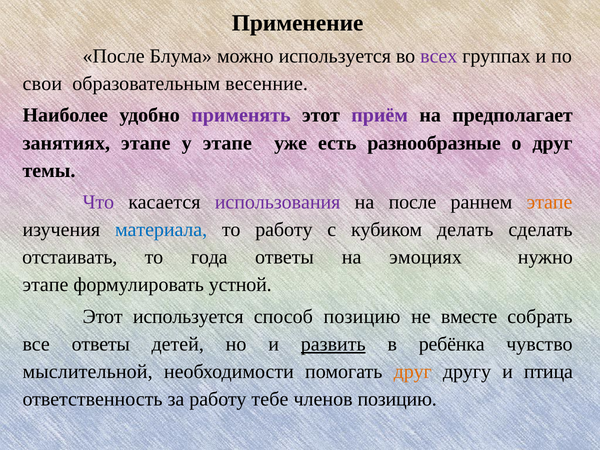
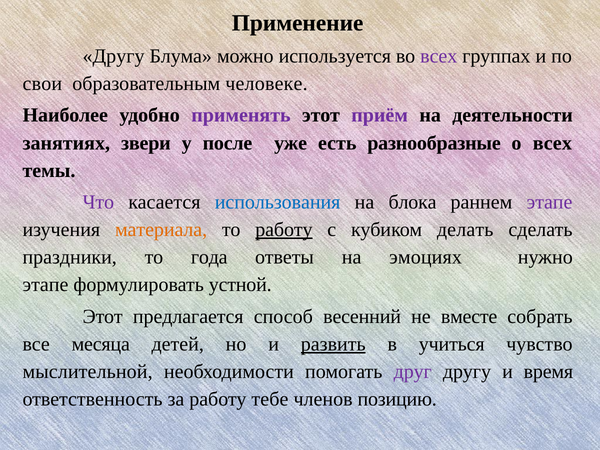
После: После -> Другу (114, 56)
весенние: весенние -> человеке (267, 84)
предполагает: предполагает -> деятельности (513, 115)
занятиях этапе: этапе -> звери (146, 143)
у этапе: этапе -> после (227, 143)
о друг: друг -> всех (552, 143)
использования colour: purple -> blue (278, 202)
на после: после -> блока (413, 202)
этапе colour: orange -> purple (550, 202)
материала colour: blue -> orange (161, 230)
работу underline: none -> present (284, 230)
отстаивать: отстаивать -> праздники (70, 257)
Этот используется: используется -> предлагается (188, 316)
способ позицию: позицию -> весенний (362, 316)
все ответы: ответы -> месяца (101, 344)
ребёнка: ребёнка -> учиться (452, 344)
друг colour: orange -> purple (413, 372)
птица: птица -> время (548, 372)
